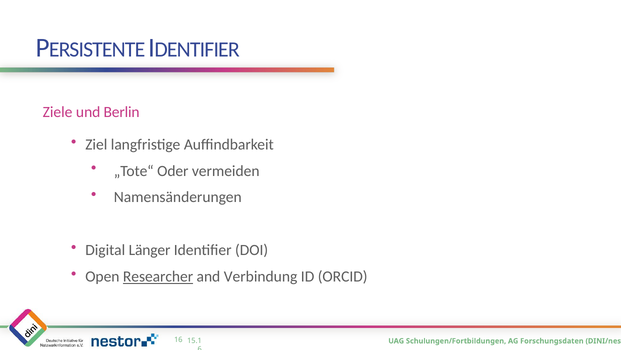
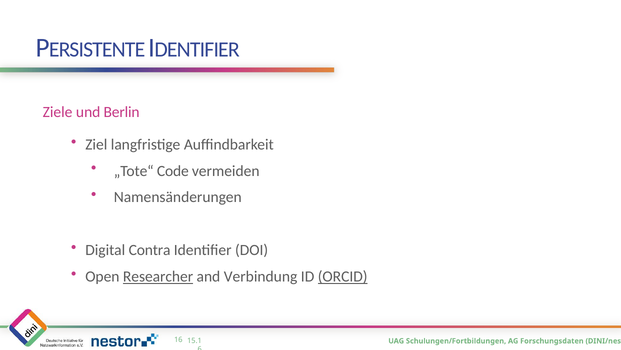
Oder: Oder -> Code (173, 171)
Länger: Länger -> Contra (150, 250)
ORCID underline: none -> present (343, 276)
